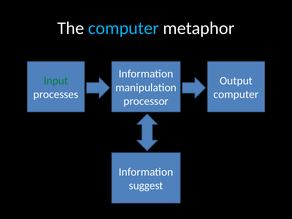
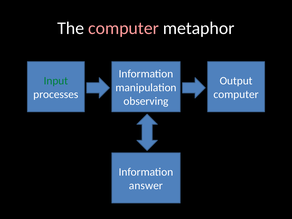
computer colour: light blue -> pink (124, 28)
processor: processor -> observing (146, 101)
suggest: suggest -> answer (146, 186)
